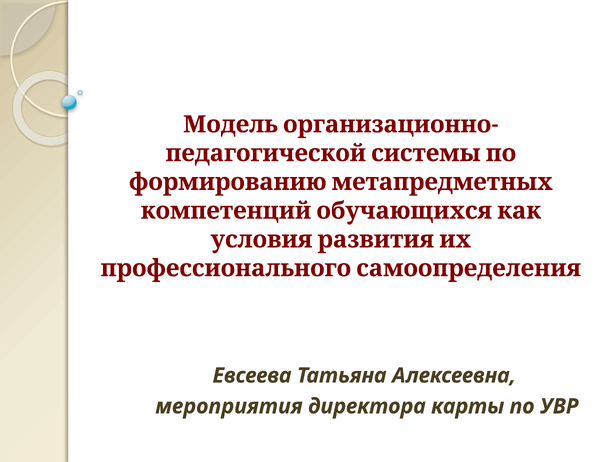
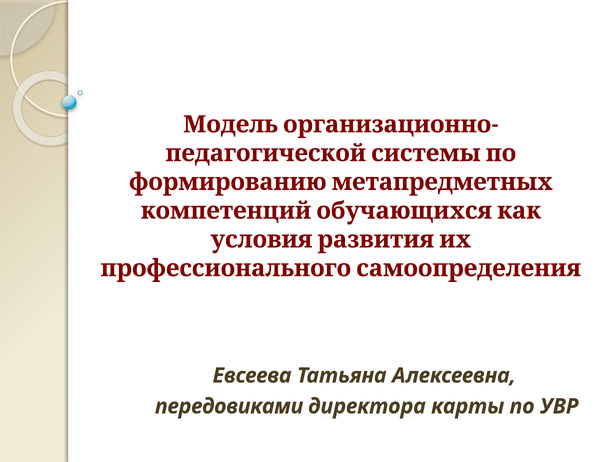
мероприятия: мероприятия -> передовиками (229, 406)
